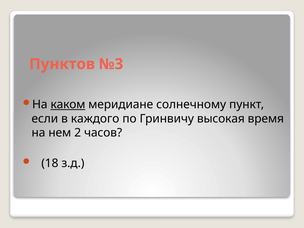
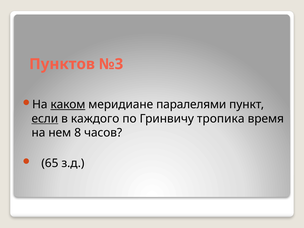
солнечному: солнечному -> паралелями (191, 105)
если underline: none -> present (45, 119)
высокая: высокая -> тропика (221, 119)
2: 2 -> 8 (78, 133)
18: 18 -> 65 (50, 163)
